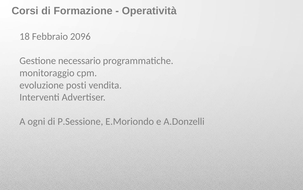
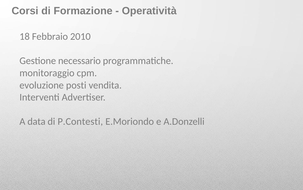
2096: 2096 -> 2010 (80, 36)
ogni: ogni -> data (36, 121)
P.Sessione: P.Sessione -> P.Contesti (80, 121)
